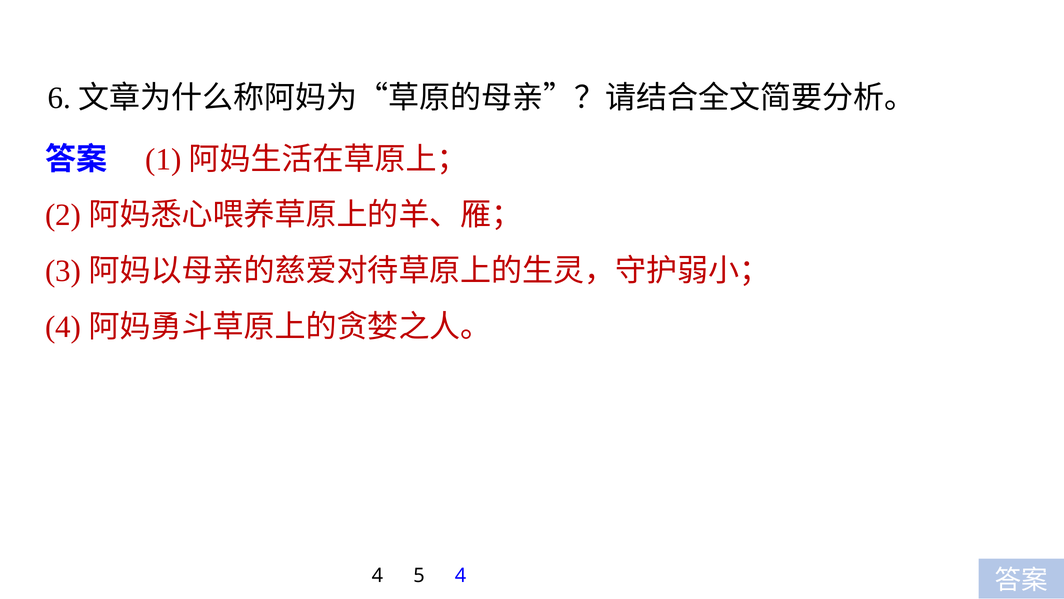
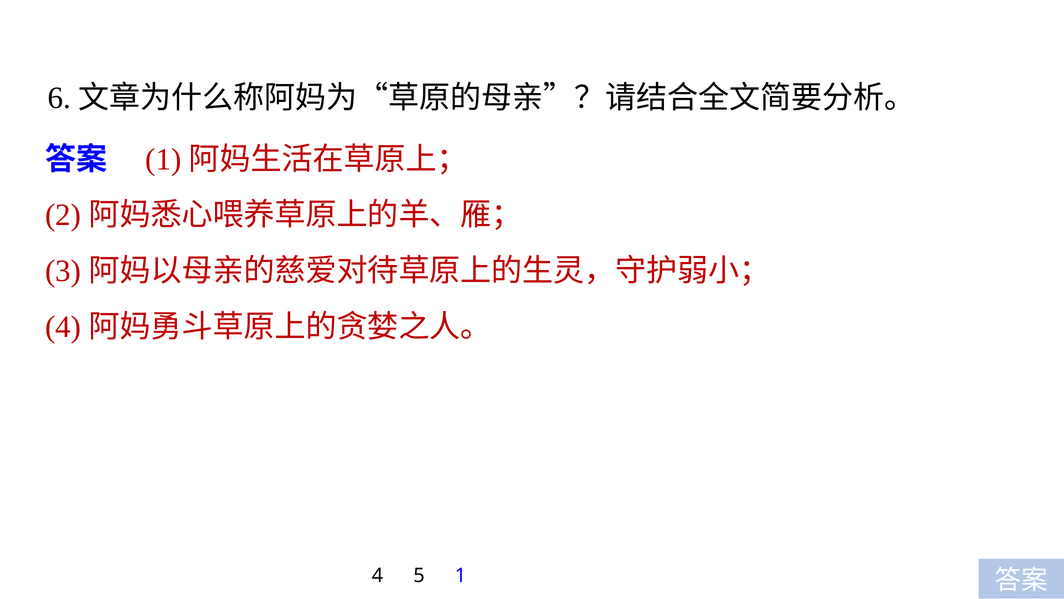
5 4: 4 -> 1 (461, 575)
